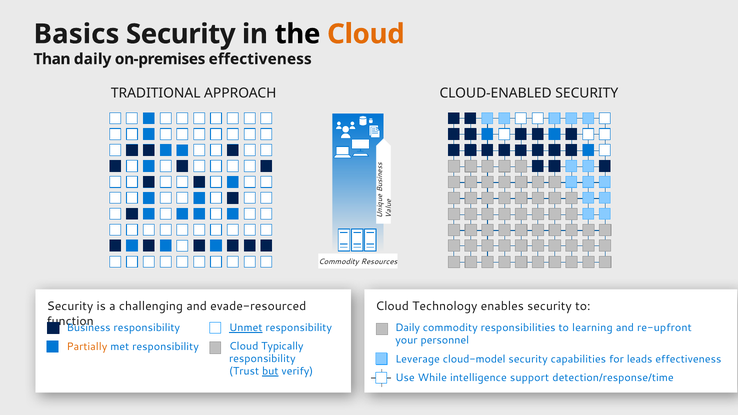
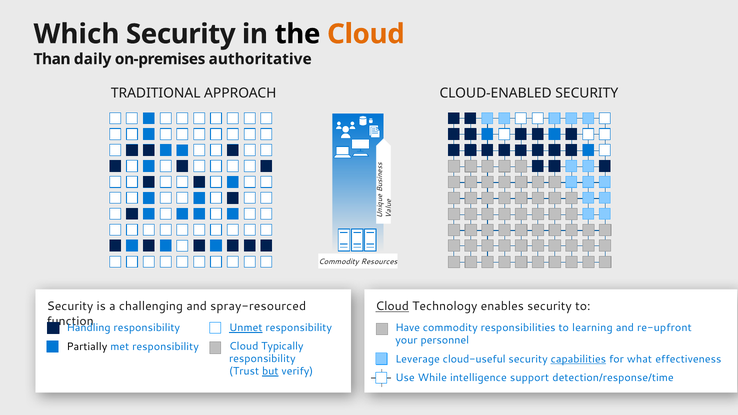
Basics: Basics -> Which (76, 34)
on-premises effectiveness: effectiveness -> authoritative (260, 59)
evade-resourced: evade-resourced -> spray-resourced (258, 307)
Cloud underline: none -> present (392, 307)
Business: Business -> Handling (89, 328)
Daily: Daily -> Have (408, 328)
Partially colour: orange -> black (87, 347)
cloud-model: cloud-model -> cloud-useful (474, 359)
capabilities underline: none -> present (578, 359)
leads: leads -> what (640, 359)
